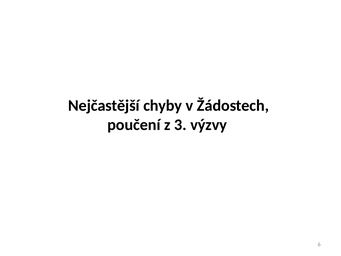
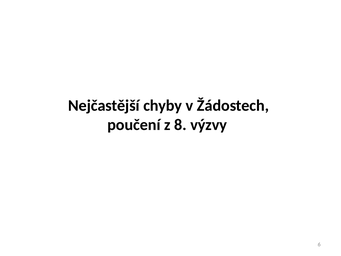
3: 3 -> 8 (180, 125)
